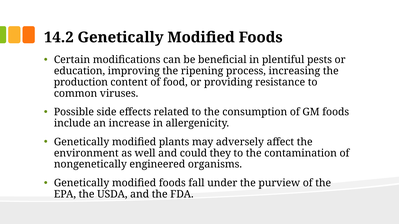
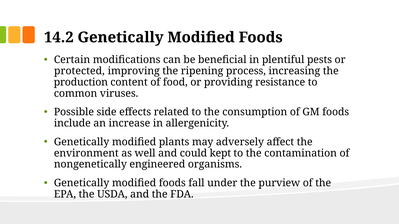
education: education -> protected (79, 71)
they: they -> kept (220, 153)
